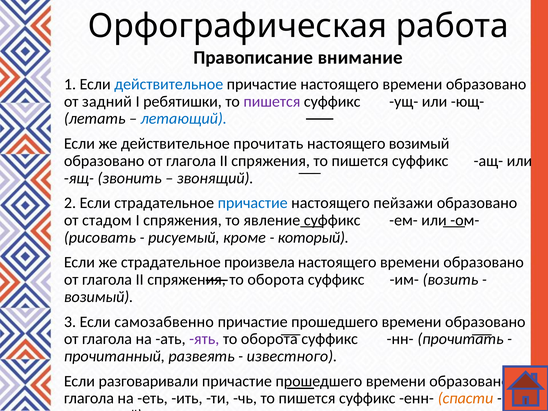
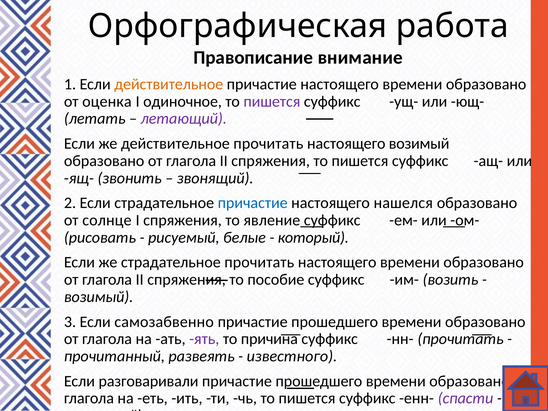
действительное colour: blue -> orange (169, 84)
задний: задний -> оценка (107, 101)
ребятишки: ребятишки -> одиночное (183, 101)
летающий colour: blue -> purple (184, 119)
пейзажи: пейзажи -> нашелся (403, 203)
стадом: стадом -> солнце (107, 220)
кроме: кроме -> белые (245, 237)
страдательное произвела: произвела -> прочитать (259, 262)
спряжения то оборота: оборота -> пособие (276, 280)
оборота: оборота -> причина (269, 339)
спасти colour: orange -> purple (466, 398)
